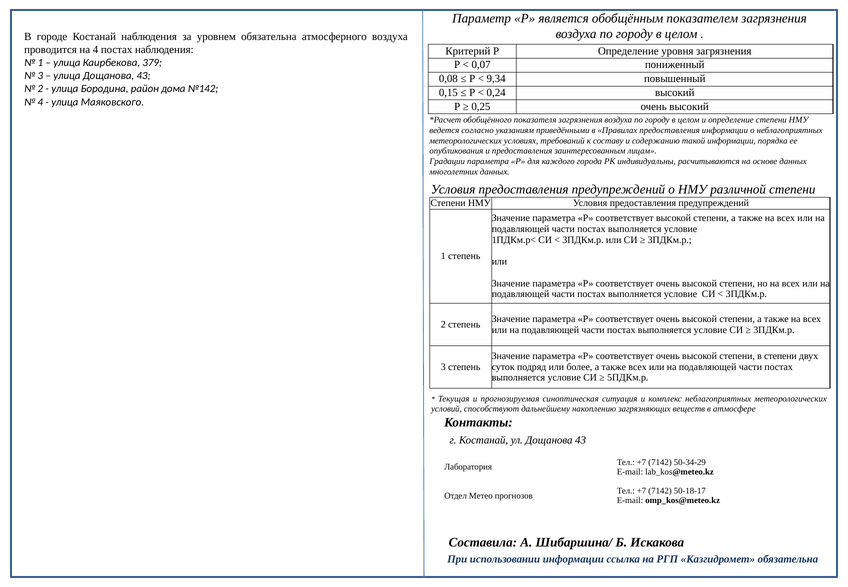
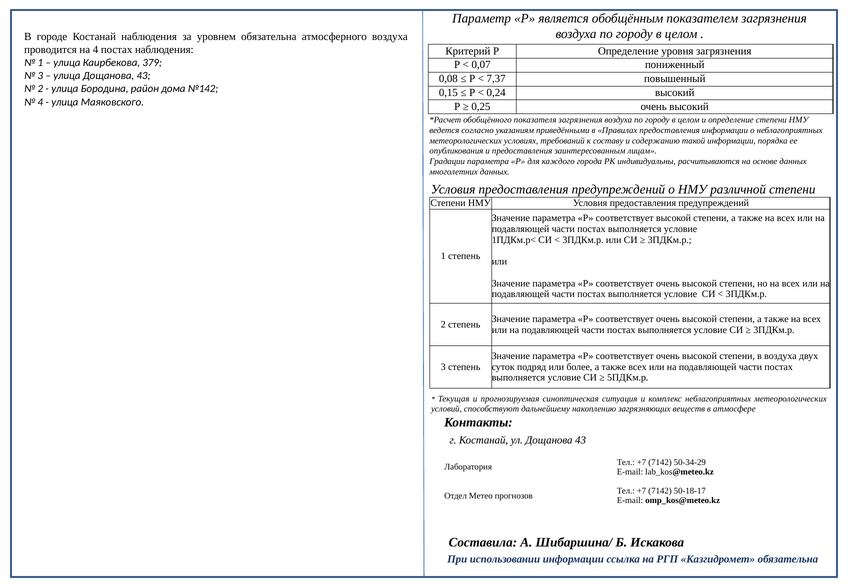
9,34: 9,34 -> 7,37 (496, 79)
в степени: степени -> воздуха (780, 356)
